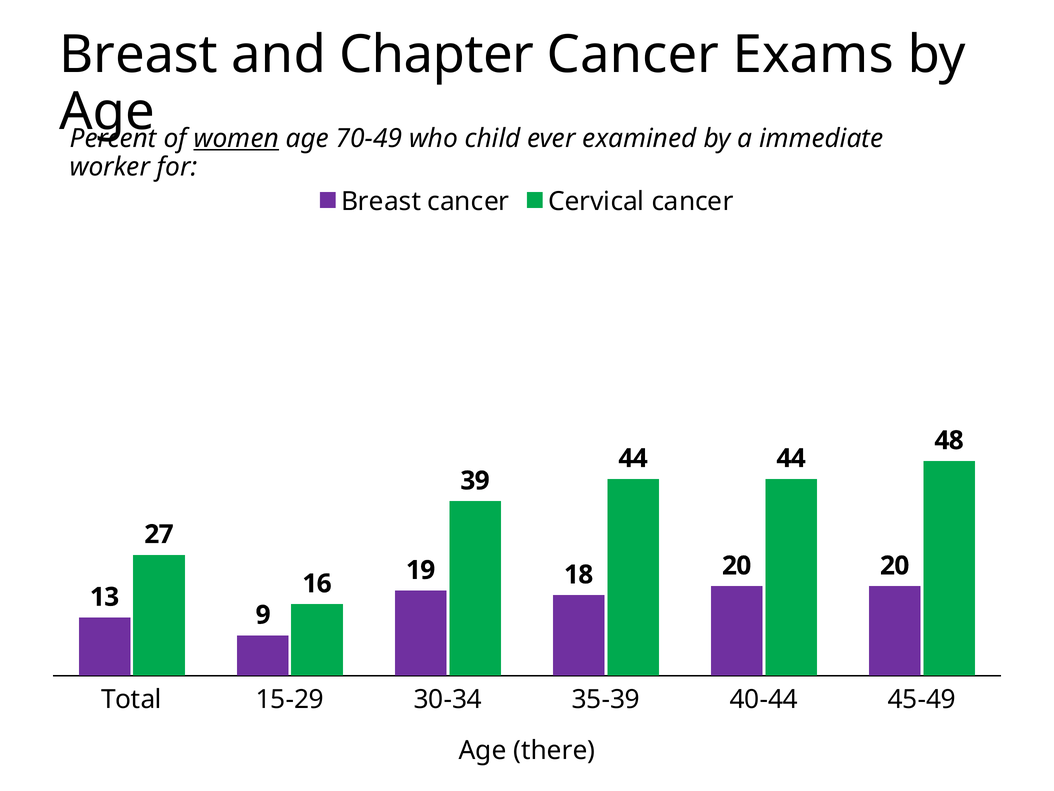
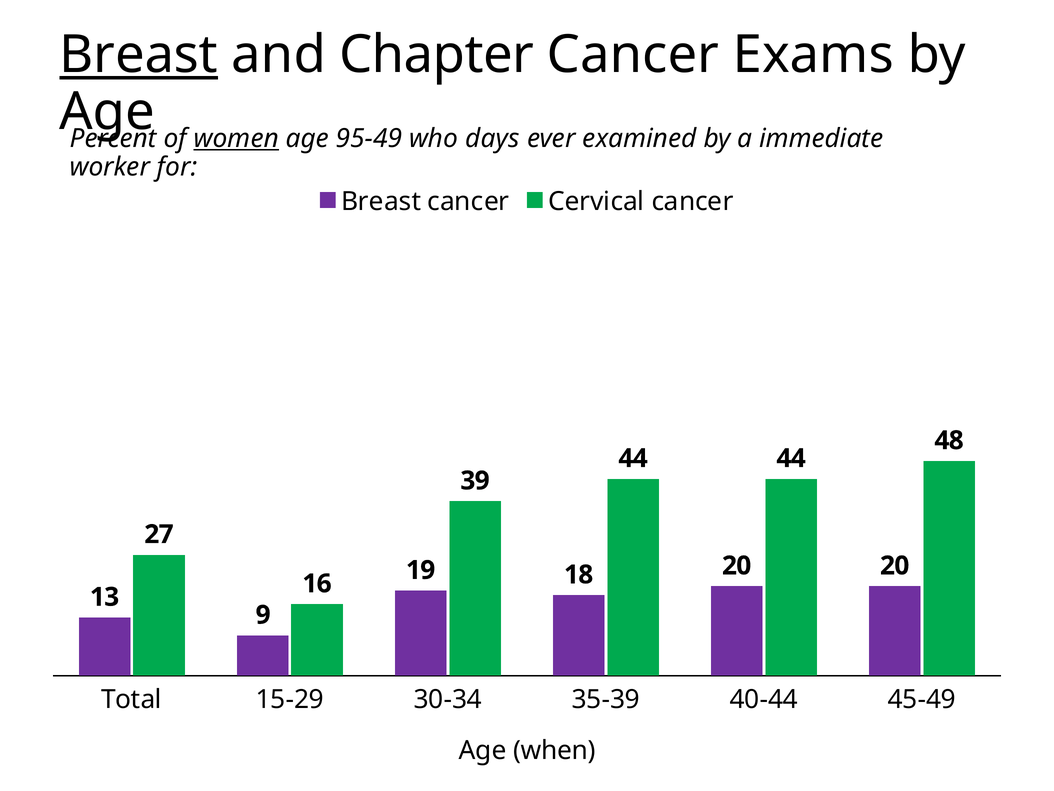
Breast underline: none -> present (139, 55)
70-49: 70-49 -> 95-49 (369, 138)
child: child -> days (492, 138)
there: there -> when (554, 750)
